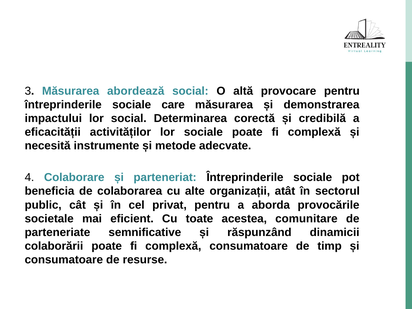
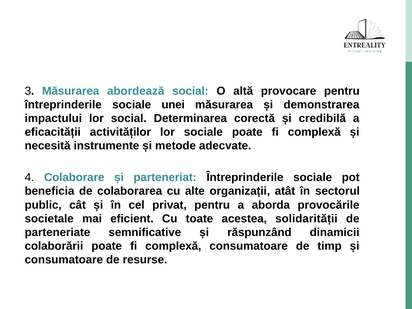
care: care -> unei (173, 105)
comunitare: comunitare -> solidarității (306, 219)
